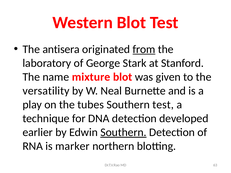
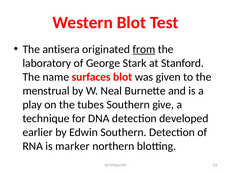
mixture: mixture -> surfaces (91, 77)
versatility: versatility -> menstrual (46, 91)
Southern test: test -> give (163, 105)
Southern underline: present -> none (123, 132)
